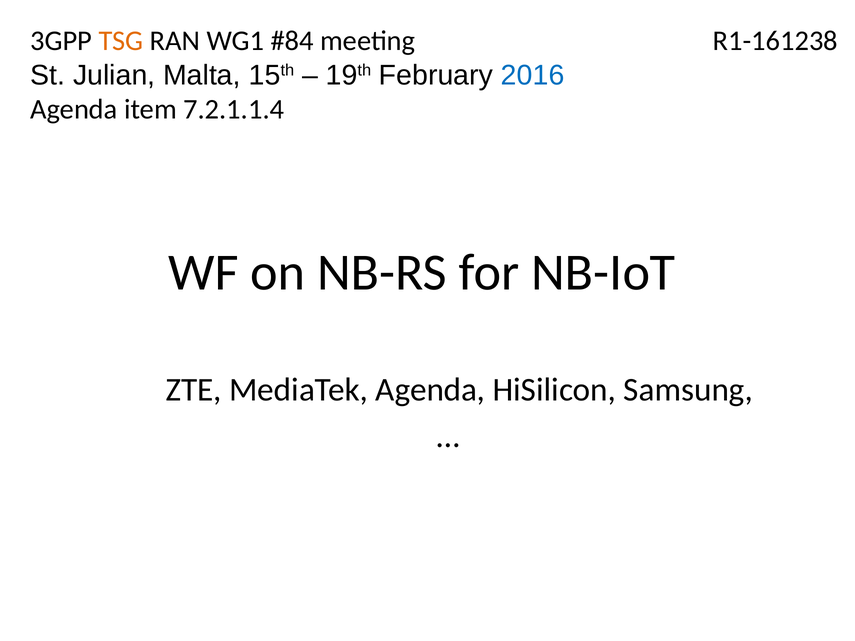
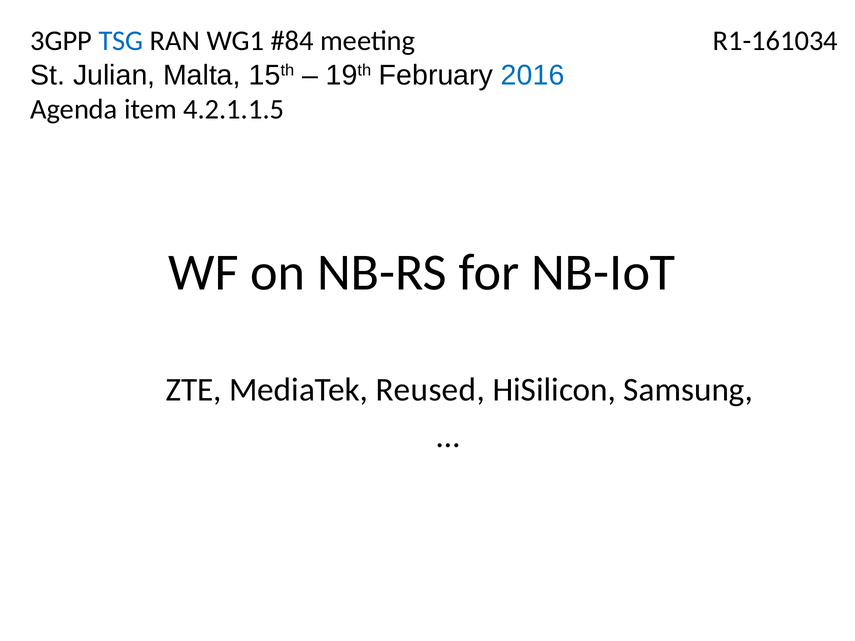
TSG colour: orange -> blue (121, 41)
R1-161238: R1-161238 -> R1-161034 (775, 41)
7.2.1.1.4: 7.2.1.1.4 -> 4.2.1.1.5 (234, 109)
MediaTek Agenda: Agenda -> Reused (430, 390)
